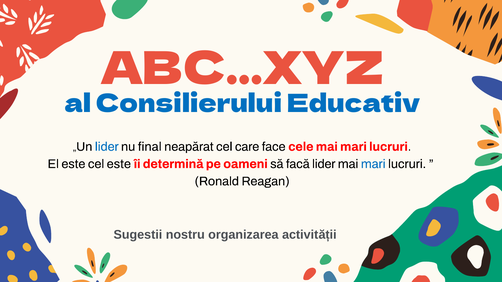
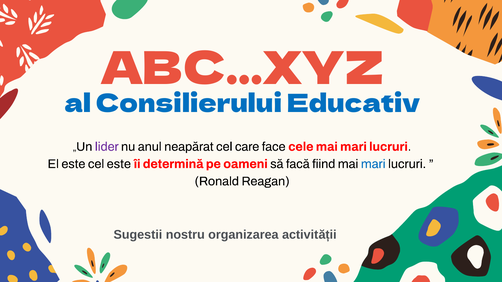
lider colour: blue -> purple (107, 147)
final: final -> anul (150, 147)
facă lider: lider -> fiind (324, 164)
